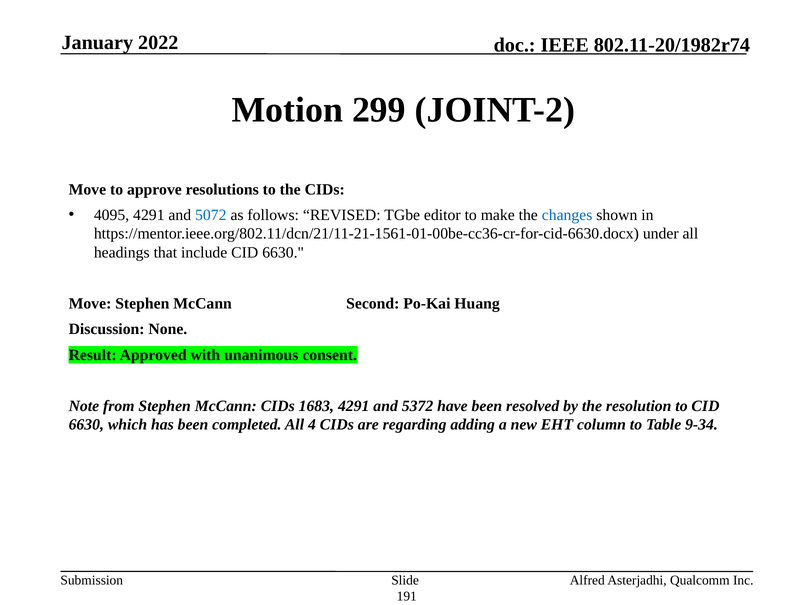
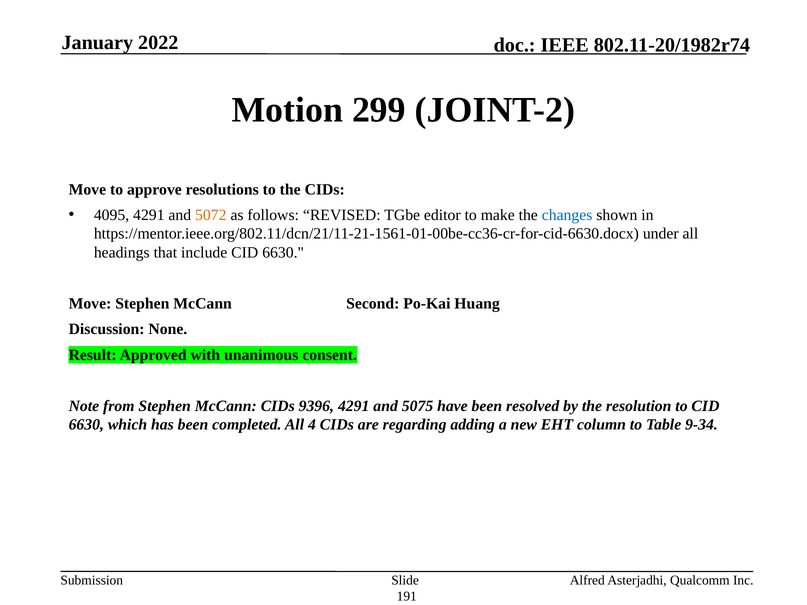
5072 colour: blue -> orange (211, 215)
1683: 1683 -> 9396 (316, 406)
5372: 5372 -> 5075 (418, 406)
